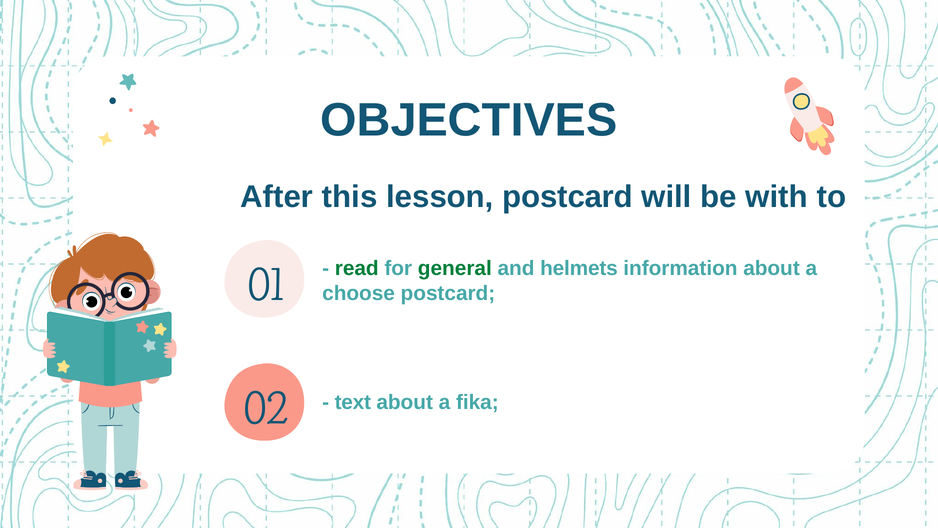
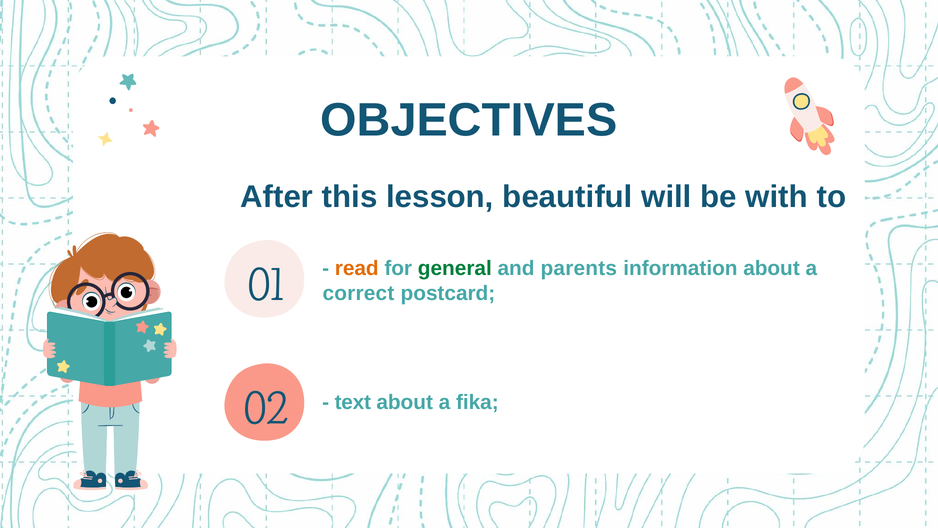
lesson postcard: postcard -> beautiful (568, 197)
read colour: green -> orange (357, 268)
helmets: helmets -> parents (579, 268)
choose: choose -> correct (358, 293)
